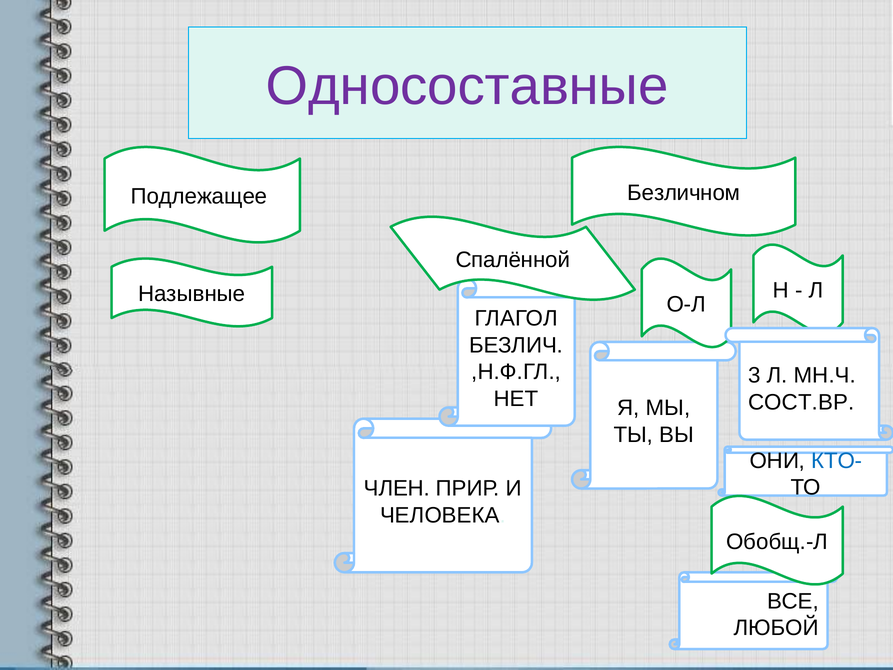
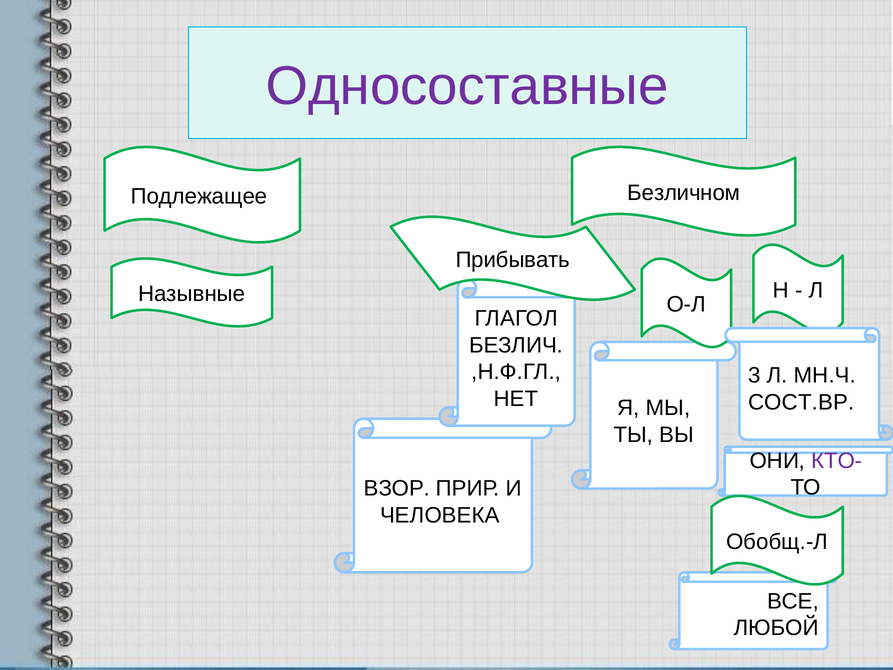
Спалённой: Спалённой -> Прибывать (513, 260)
КТО- colour: blue -> purple (837, 461)
ЧЛЕН: ЧЛЕН -> ВЗОР (397, 488)
